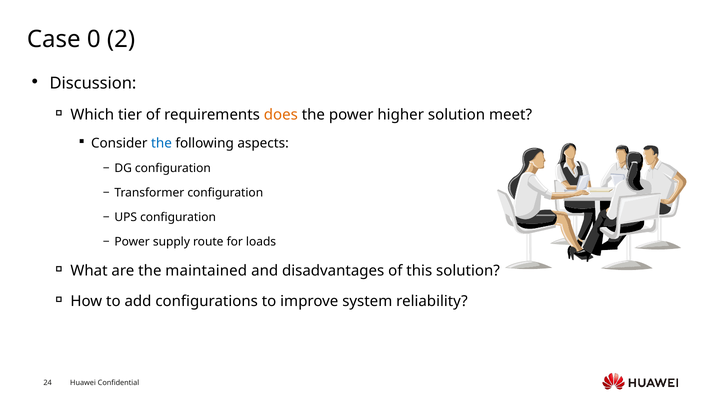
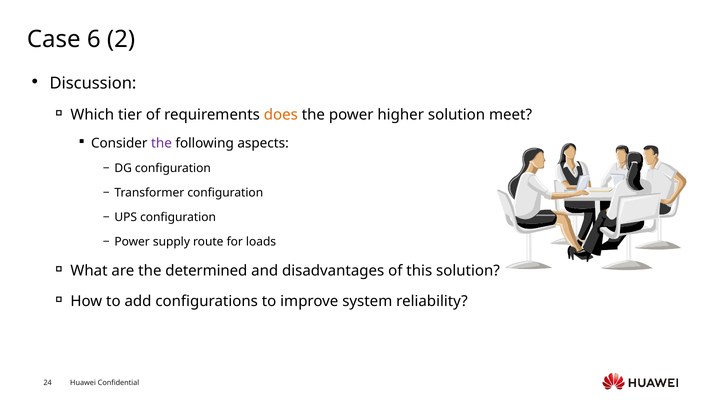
0: 0 -> 6 (94, 39)
the colour: blue -> purple (161, 143)
maintained: maintained -> determined (206, 271)
